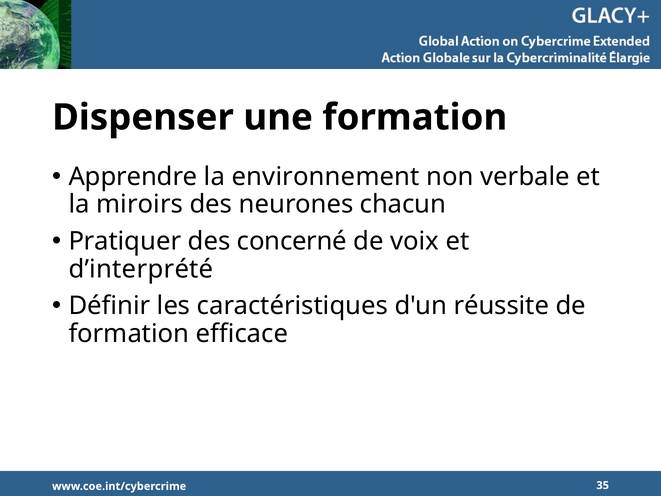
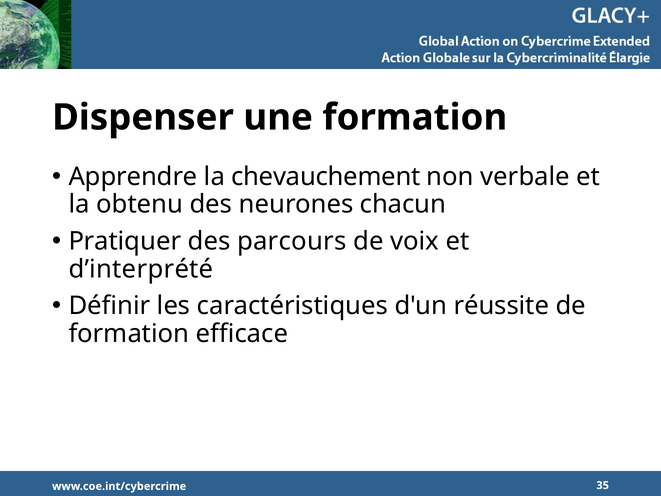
environnement: environnement -> chevauchement (326, 177)
miroirs: miroirs -> obtenu (140, 204)
concerné: concerné -> parcours (292, 241)
